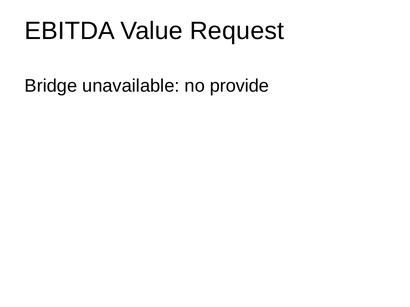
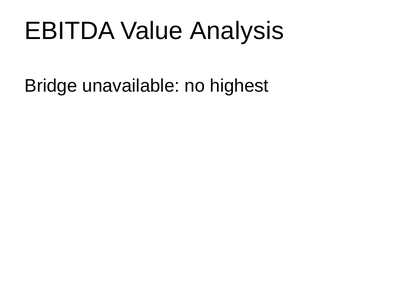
Request: Request -> Analysis (237, 31)
provide: provide -> highest (239, 86)
